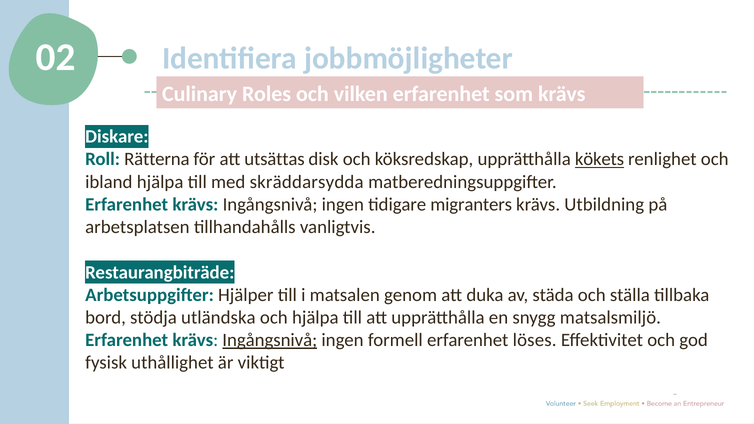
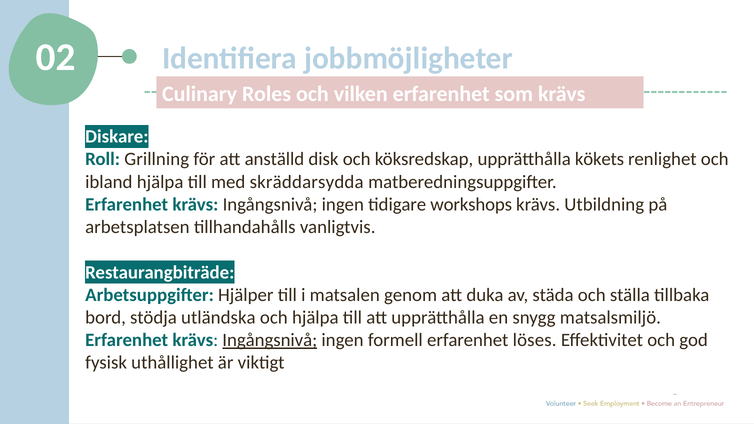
Rätterna: Rätterna -> Grillning (157, 159)
utsättas: utsättas -> anställd (274, 159)
kökets underline: present -> none (600, 159)
migranters: migranters -> workshops (471, 205)
